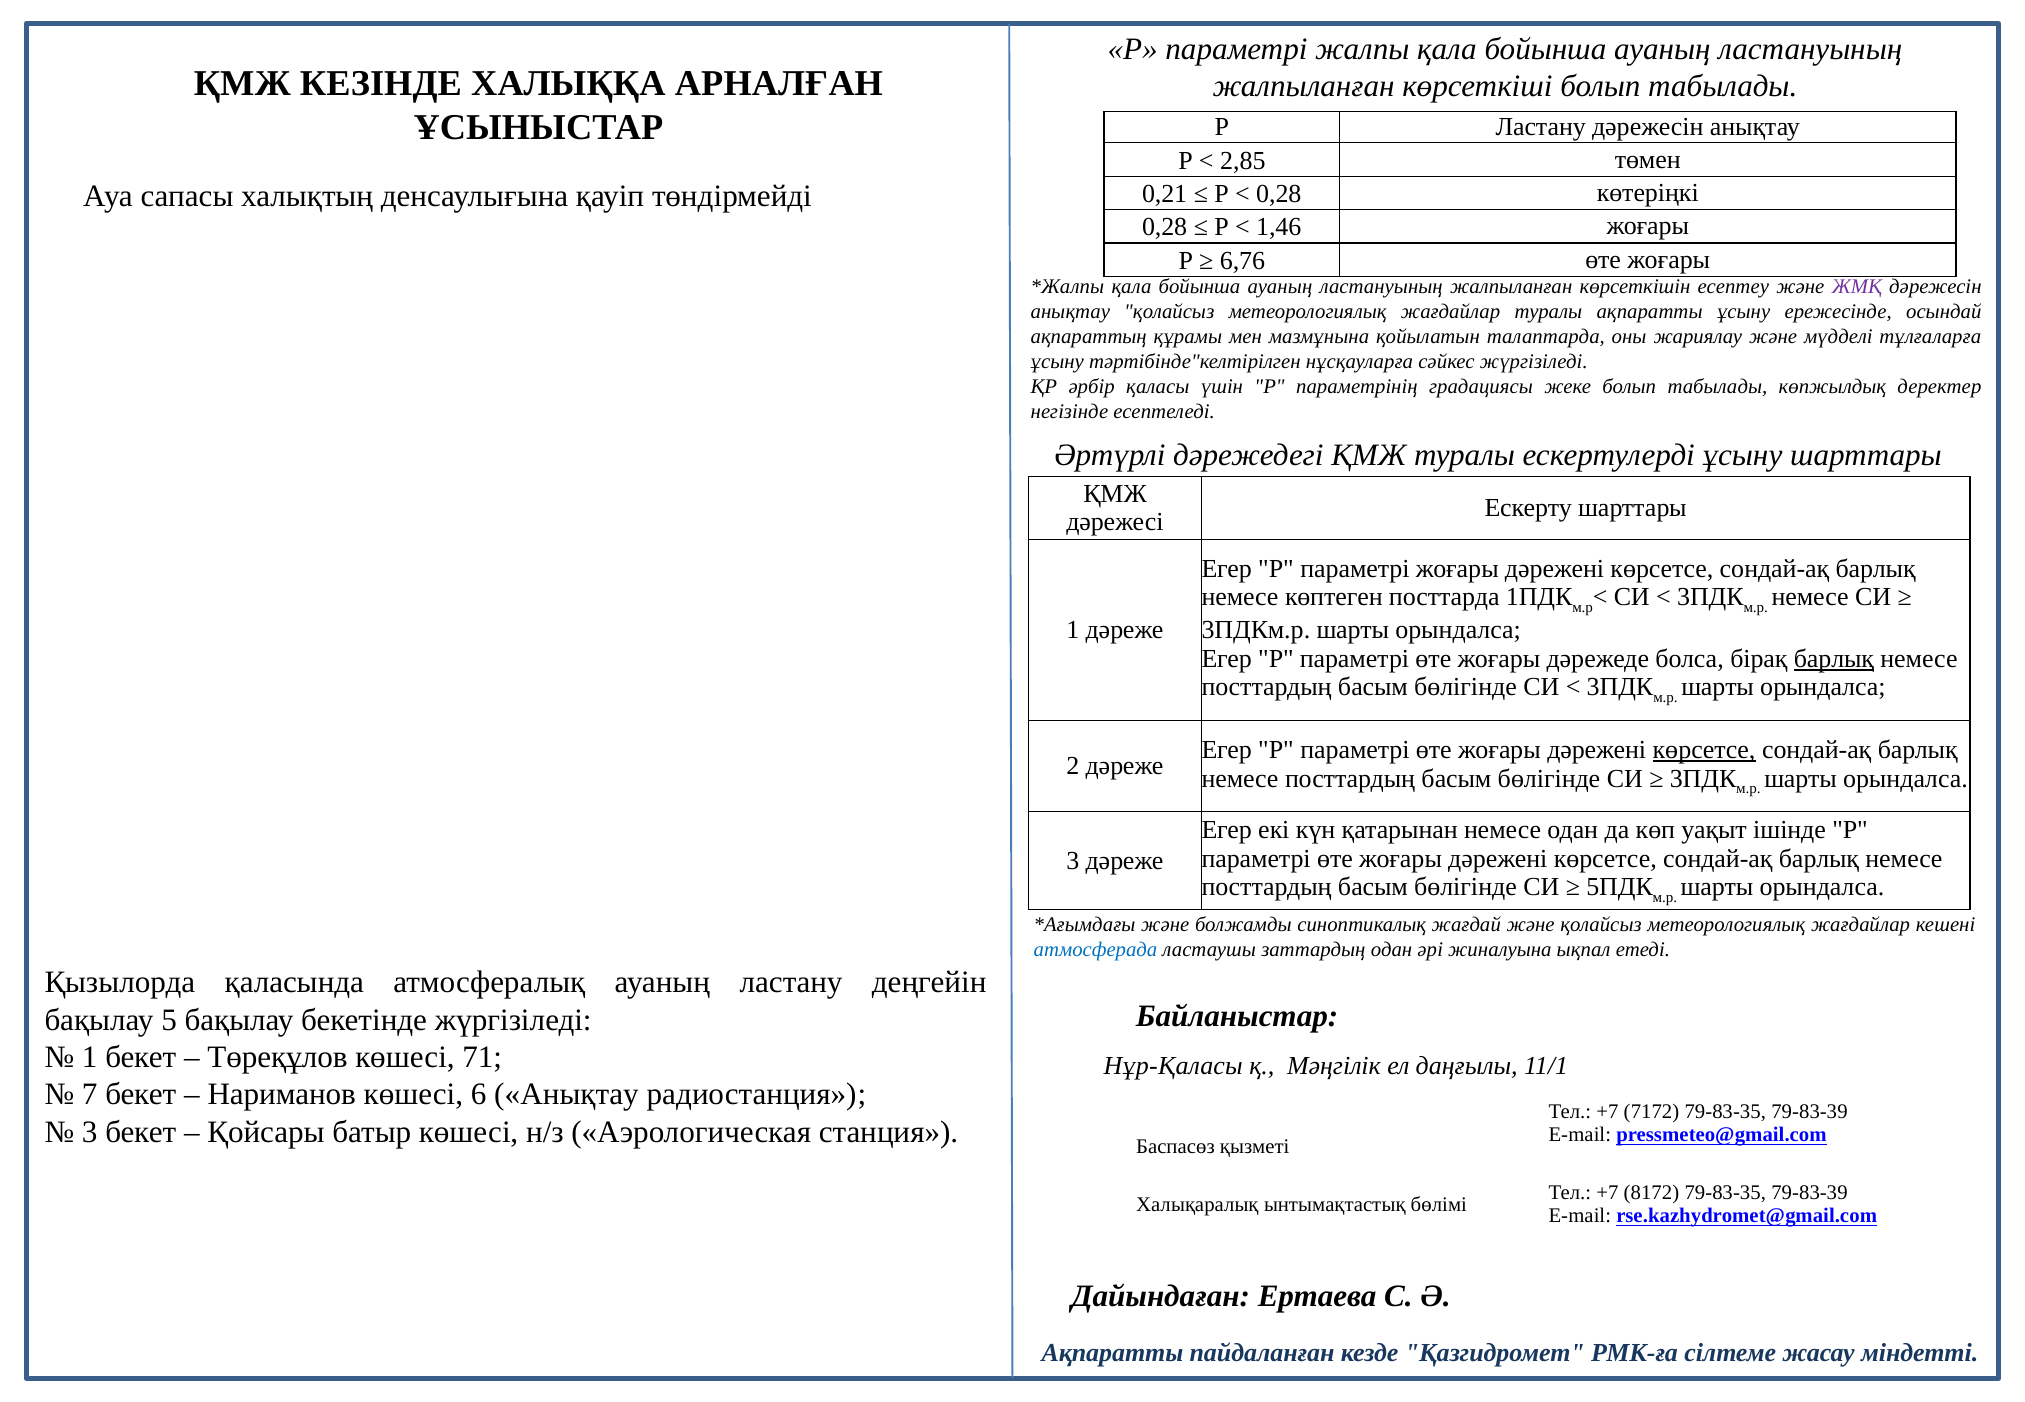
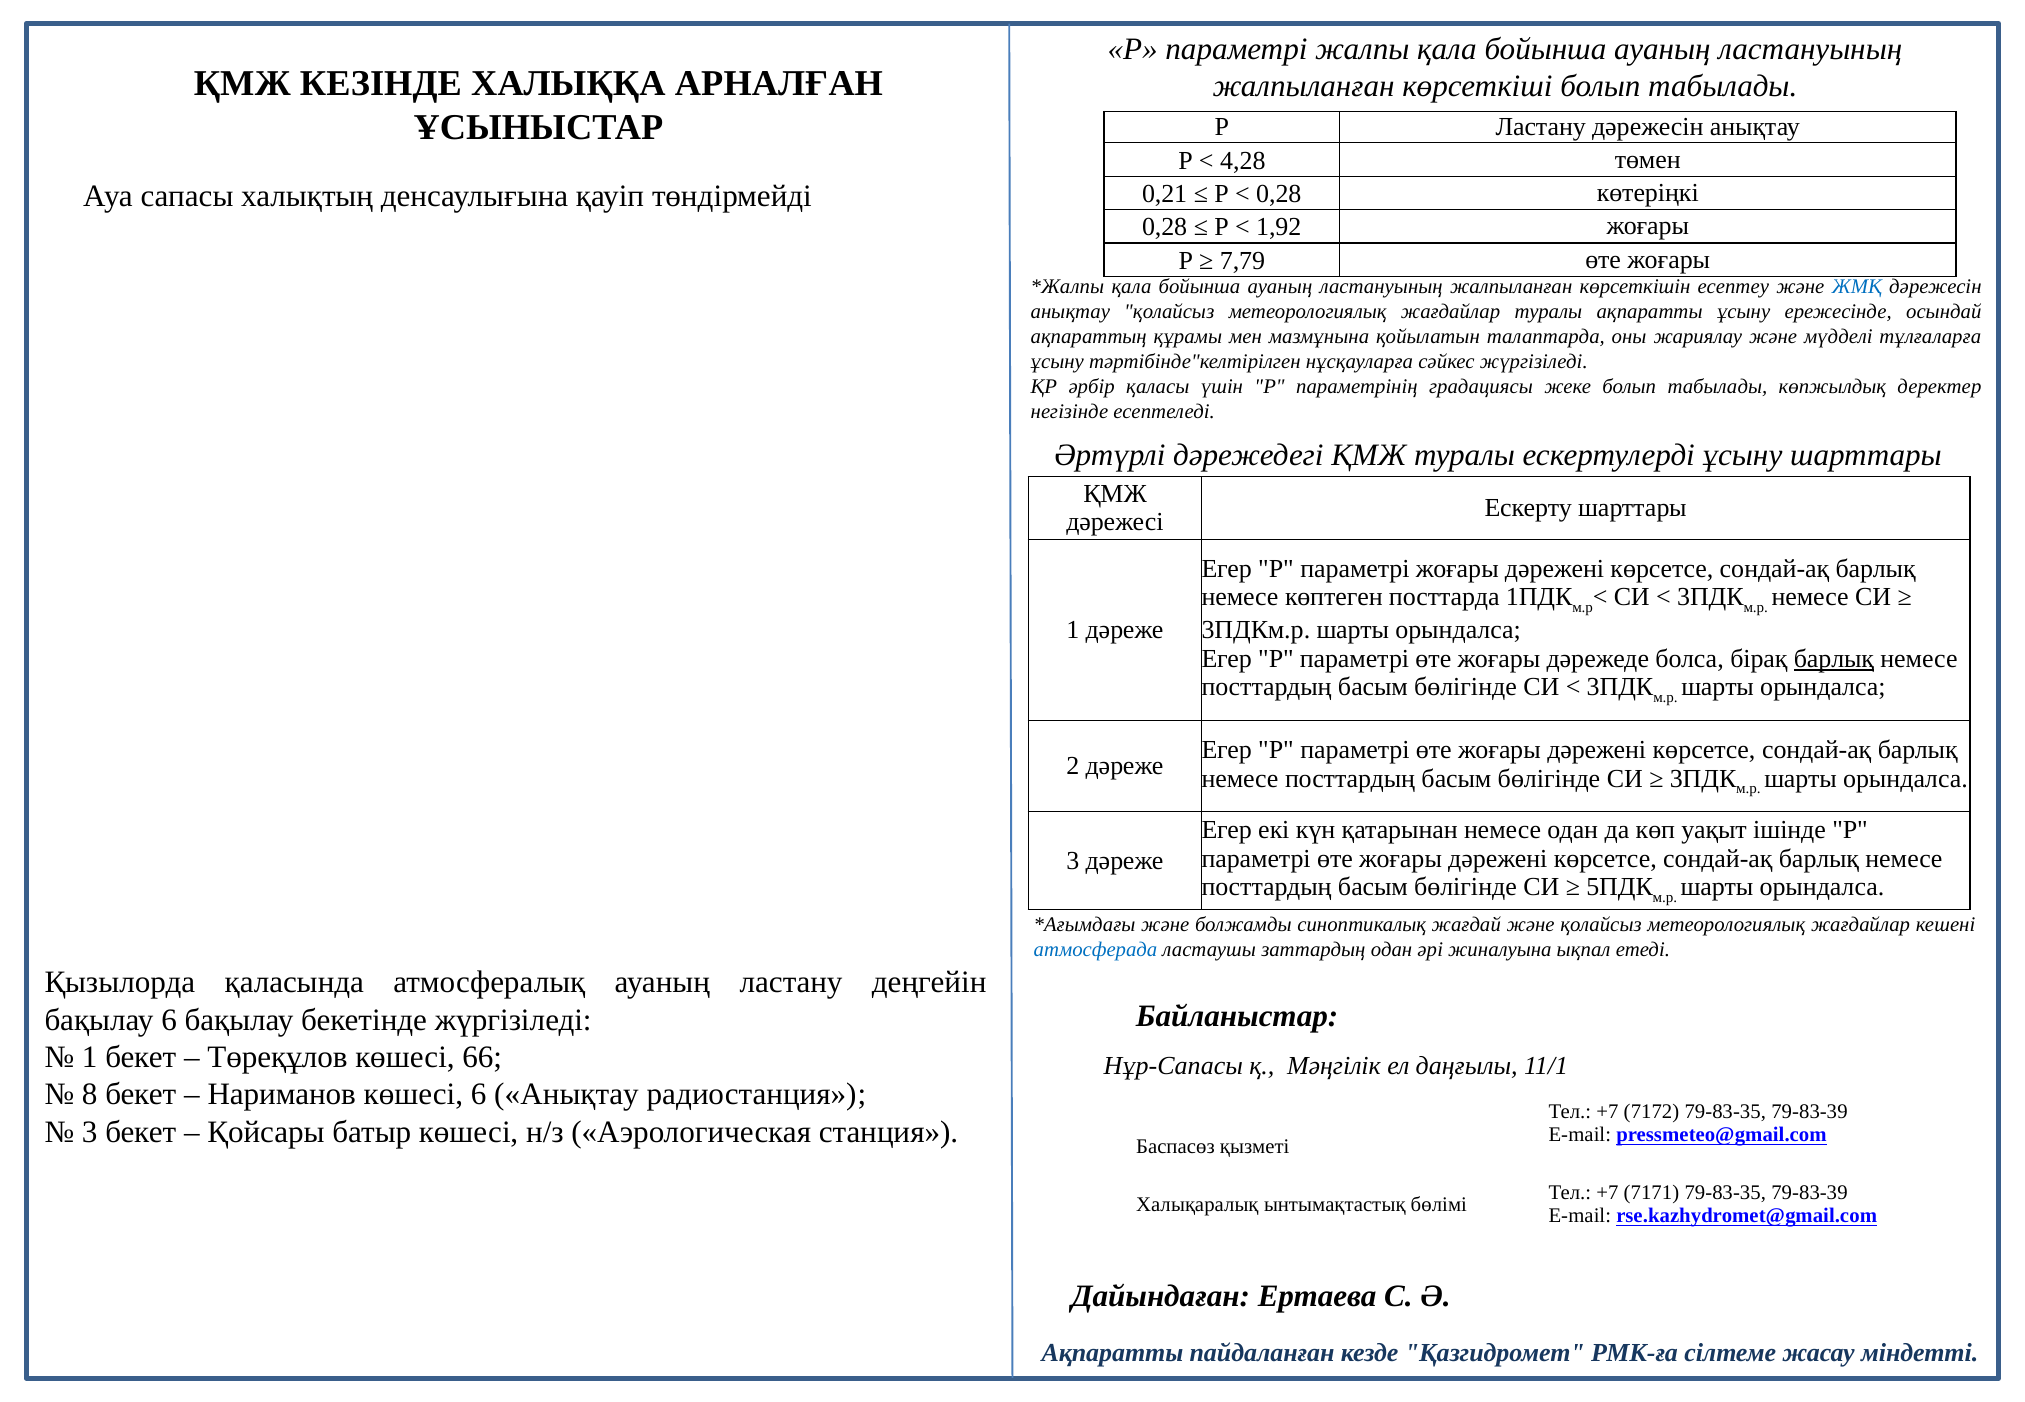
2,85: 2,85 -> 4,28 (1243, 161)
1,46: 1,46 -> 1,92 (1279, 227)
6,76: 6,76 -> 7,79 (1243, 261)
ЖМҚ colour: purple -> blue (1857, 287)
көрсетсе underline: present -> none (1704, 750)
бақылау 5: 5 -> 6 (169, 1020)
71: 71 -> 66 (482, 1057)
Нұр-Қаласы: Нұр-Қаласы -> Нұр-Сапасы (1173, 1066)
7: 7 -> 8 (90, 1095)
8172: 8172 -> 7171 (1651, 1193)
